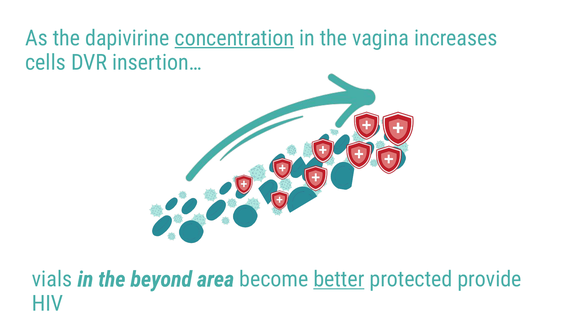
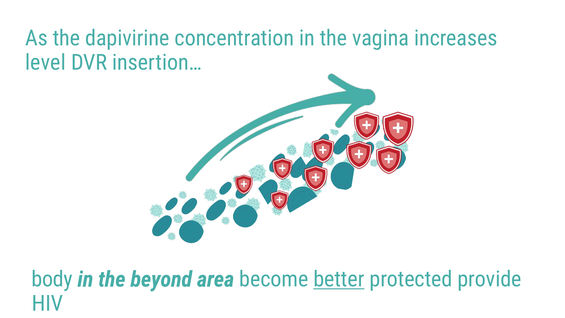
concentration underline: present -> none (234, 38)
cells: cells -> level (45, 62)
vials: vials -> body (52, 279)
